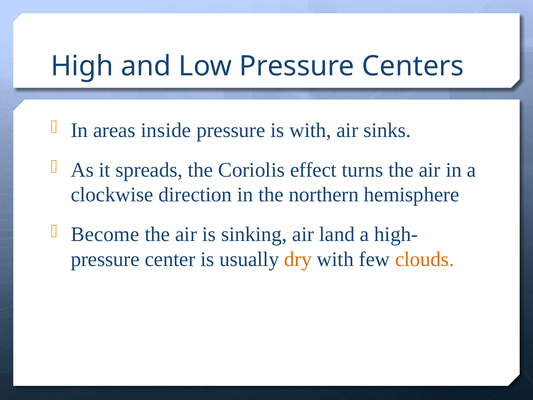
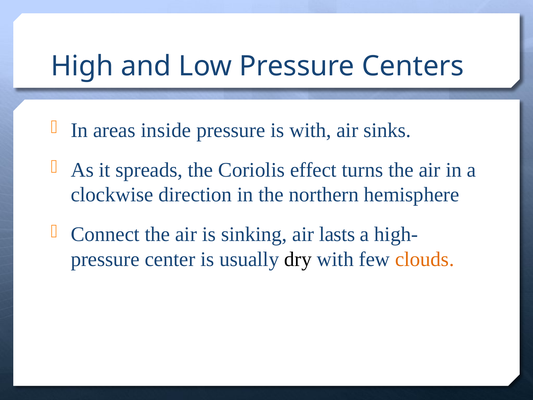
Become: Become -> Connect (105, 234)
land: land -> lasts (337, 234)
dry colour: orange -> black (298, 259)
